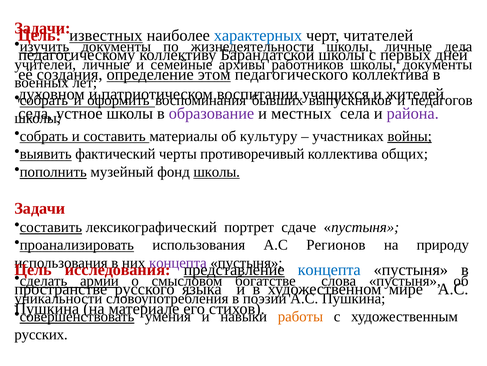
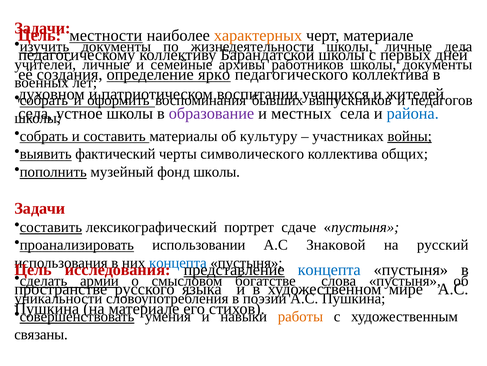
известных: известных -> местности (106, 35)
характерных colour: blue -> orange (258, 35)
черт читателей: читателей -> материале (378, 35)
этом: этом -> ярко (214, 74)
района colour: purple -> blue (413, 113)
противоречивый: противоречивый -> символического (252, 154)
школы underline: present -> none (217, 172)
проанализировать использования: использования -> использовании (199, 245)
Регионов: Регионов -> Знаковой (336, 245)
природу: природу -> русский (443, 245)
концепта colour: purple -> blue (178, 262)
русских: русских -> связаны (41, 334)
